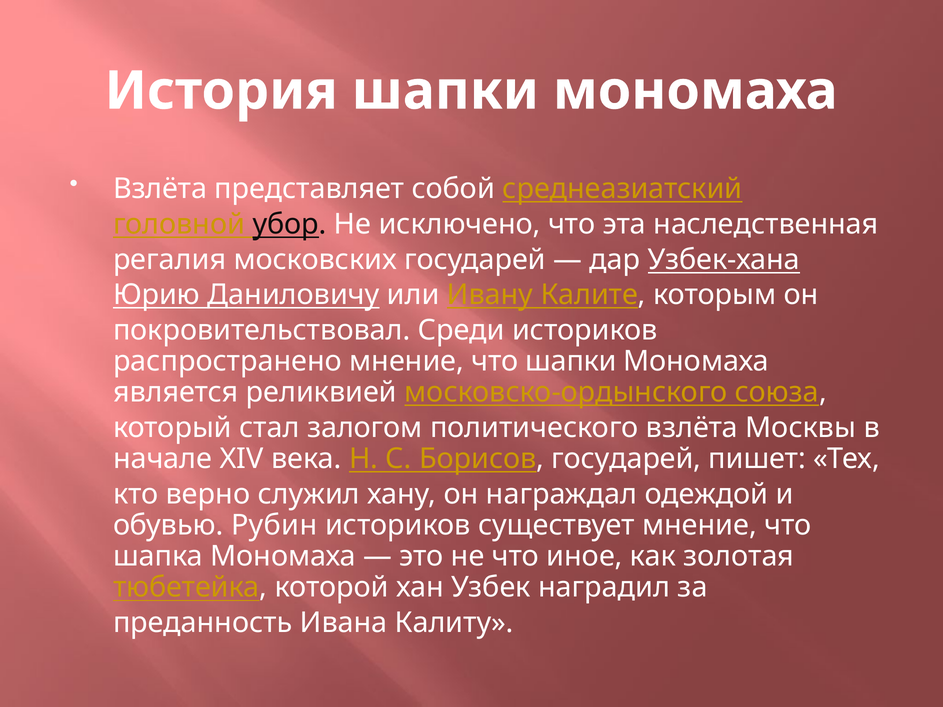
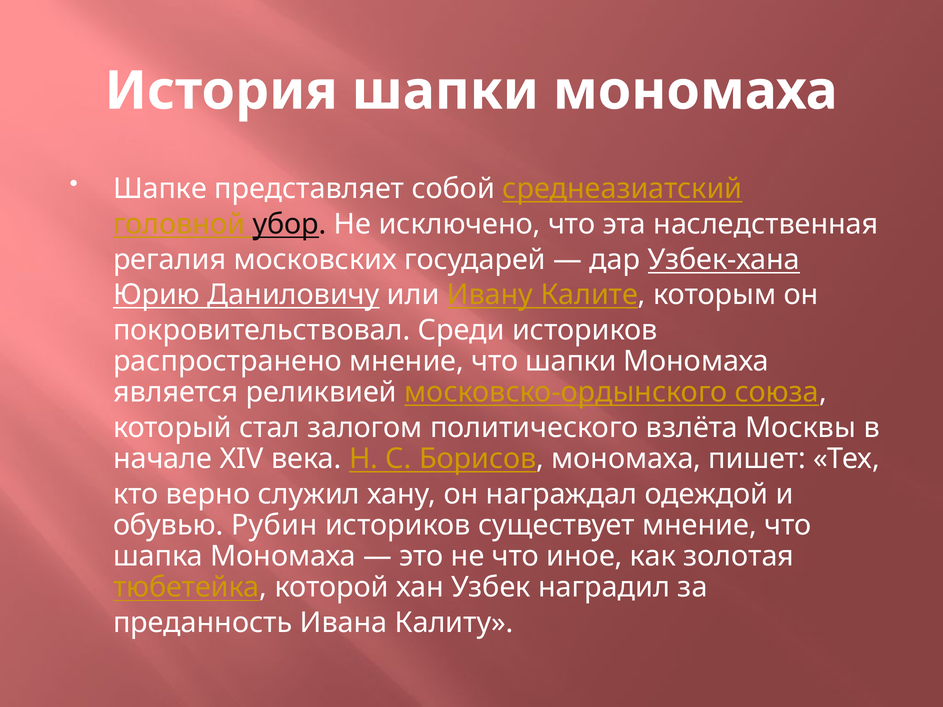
Взлёта: Взлёта -> Шапке (160, 189)
Борисов государей: государей -> мономаха (626, 459)
